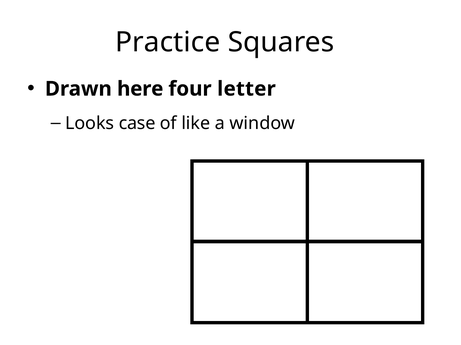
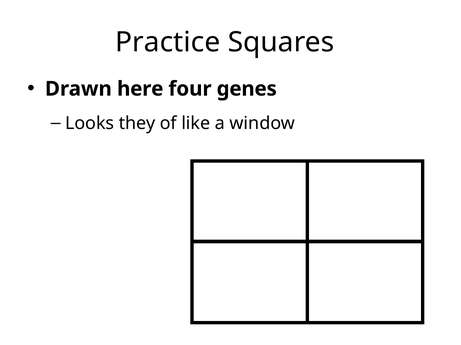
letter: letter -> genes (247, 89)
case: case -> they (137, 123)
